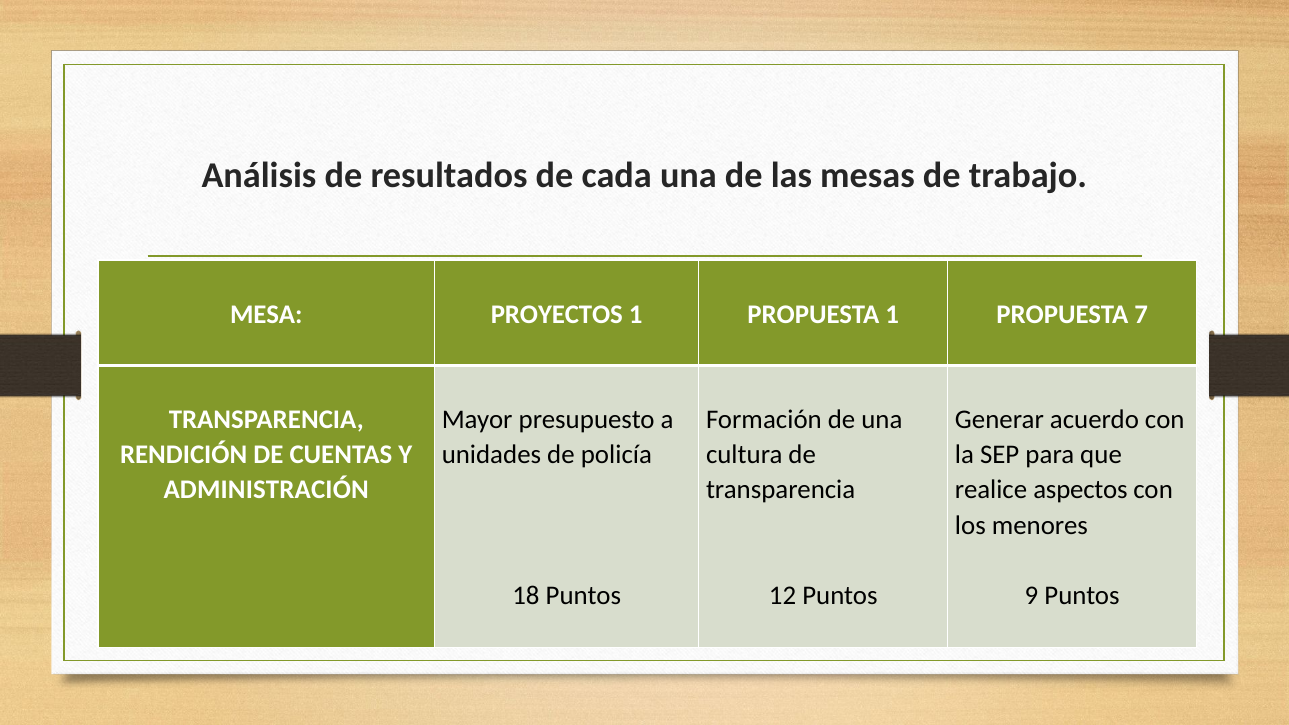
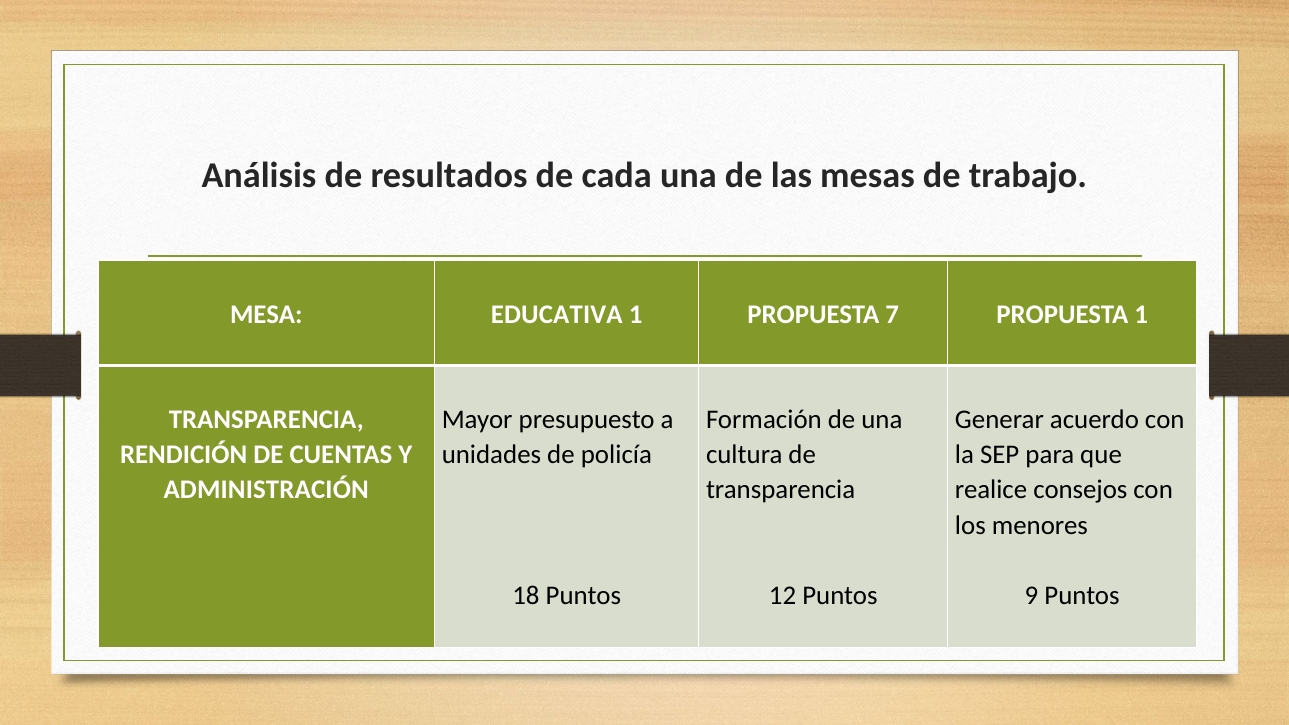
PROYECTOS: PROYECTOS -> EDUCATIVA (557, 314)
PROPUESTA 1: 1 -> 7 (892, 314)
PROPUESTA 7: 7 -> 1 (1141, 314)
aspectos: aspectos -> consejos (1080, 490)
